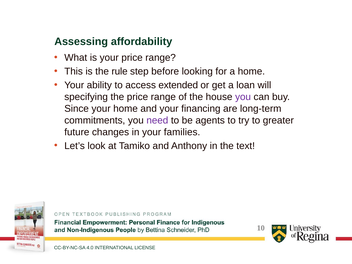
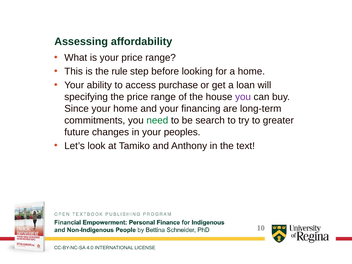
extended: extended -> purchase (178, 85)
need colour: purple -> green (157, 120)
agents: agents -> search (210, 120)
families: families -> peoples (182, 132)
